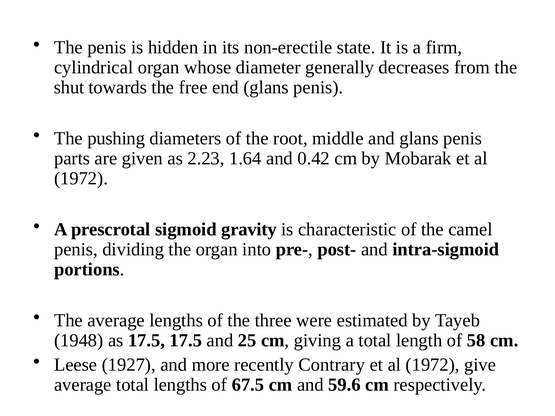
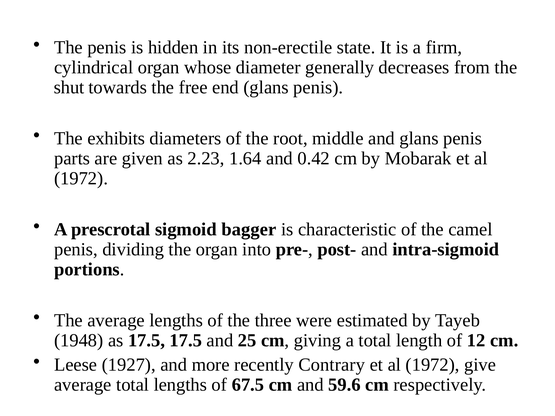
pushing: pushing -> exhibits (116, 139)
gravity: gravity -> bagger (249, 230)
58: 58 -> 12 (476, 340)
